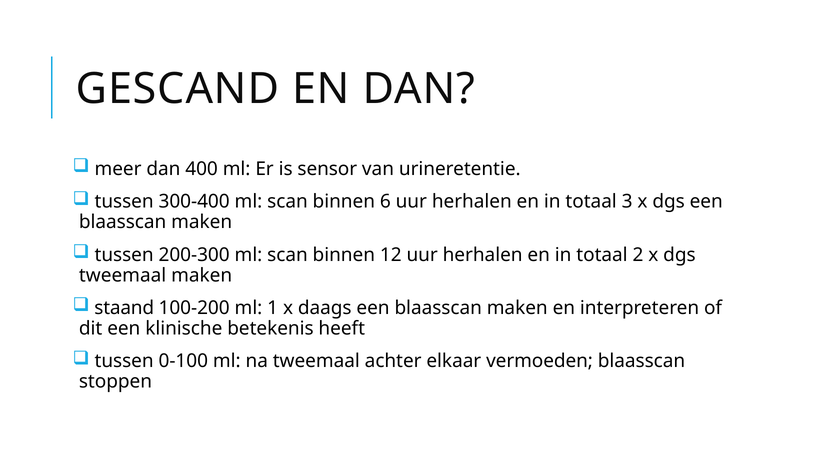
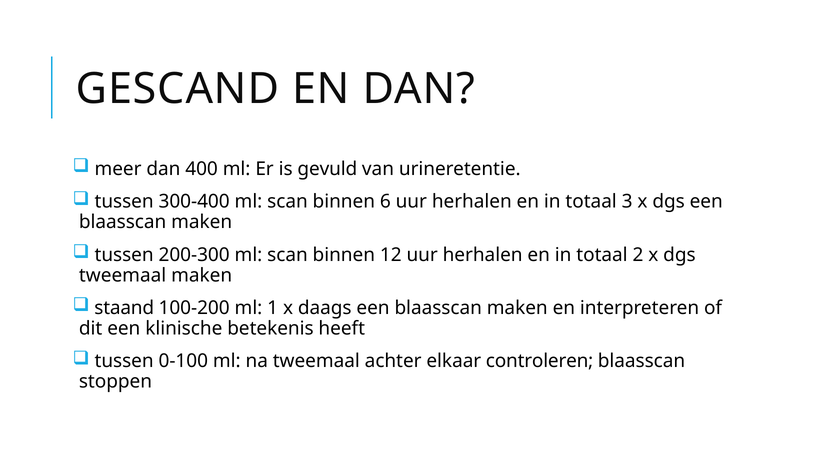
sensor: sensor -> gevuld (327, 169)
vermoeden: vermoeden -> controleren (540, 361)
